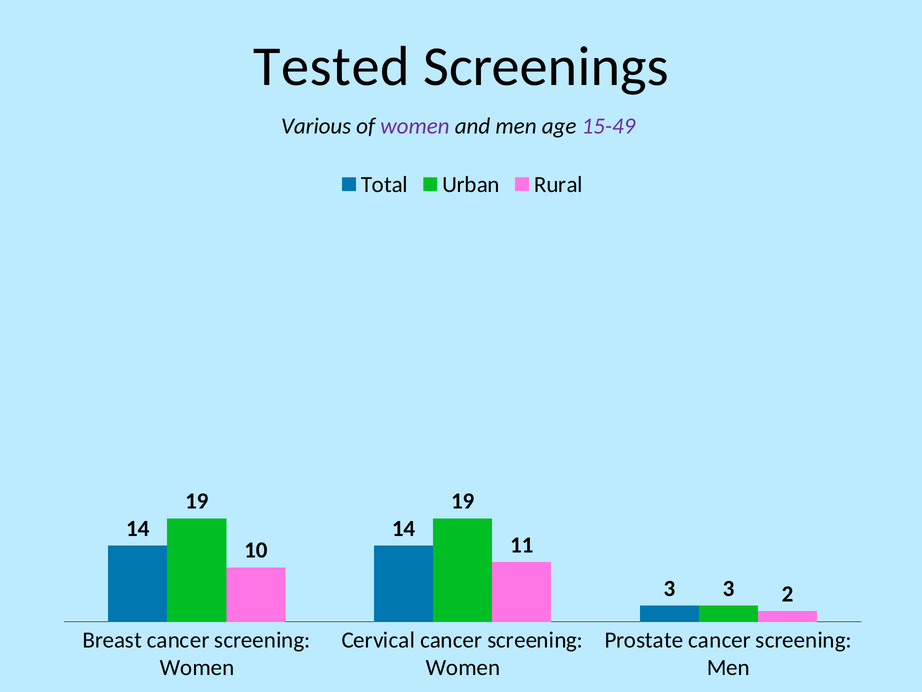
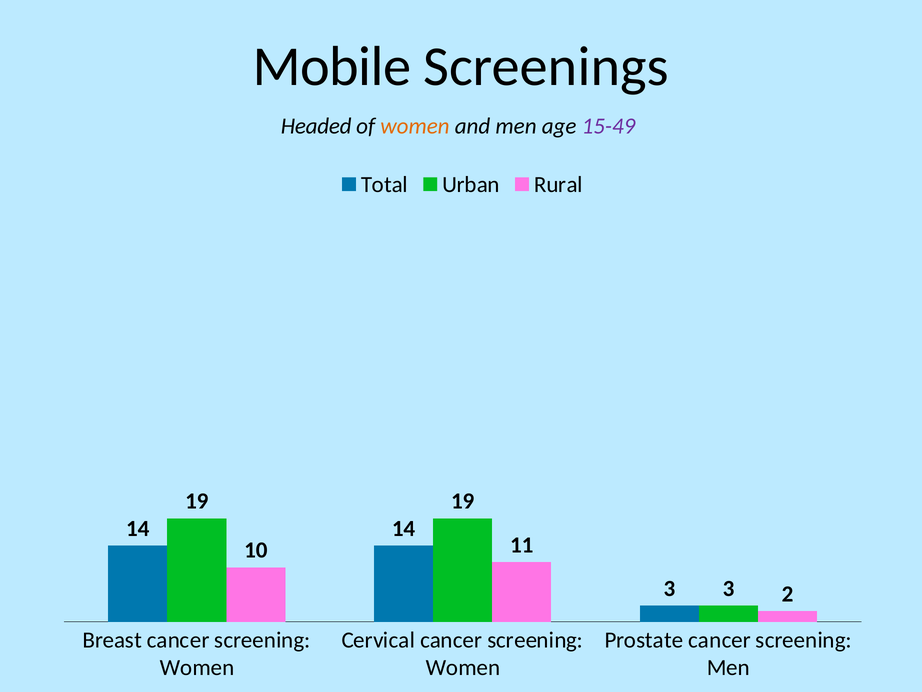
Tested: Tested -> Mobile (332, 66)
Various: Various -> Headed (316, 126)
women colour: purple -> orange (415, 126)
